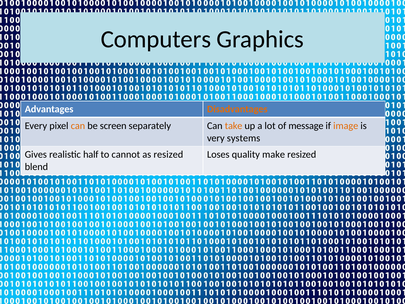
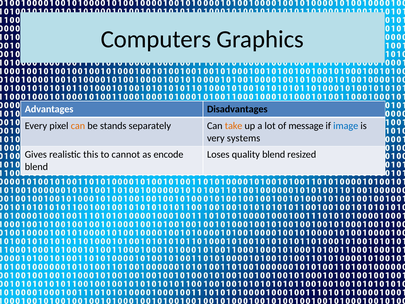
Disadvantages colour: orange -> black (237, 109)
screen: screen -> stands (113, 126)
image colour: orange -> blue (346, 126)
half: half -> this (91, 154)
as resized: resized -> encode (168, 154)
quality make: make -> blend (274, 154)
